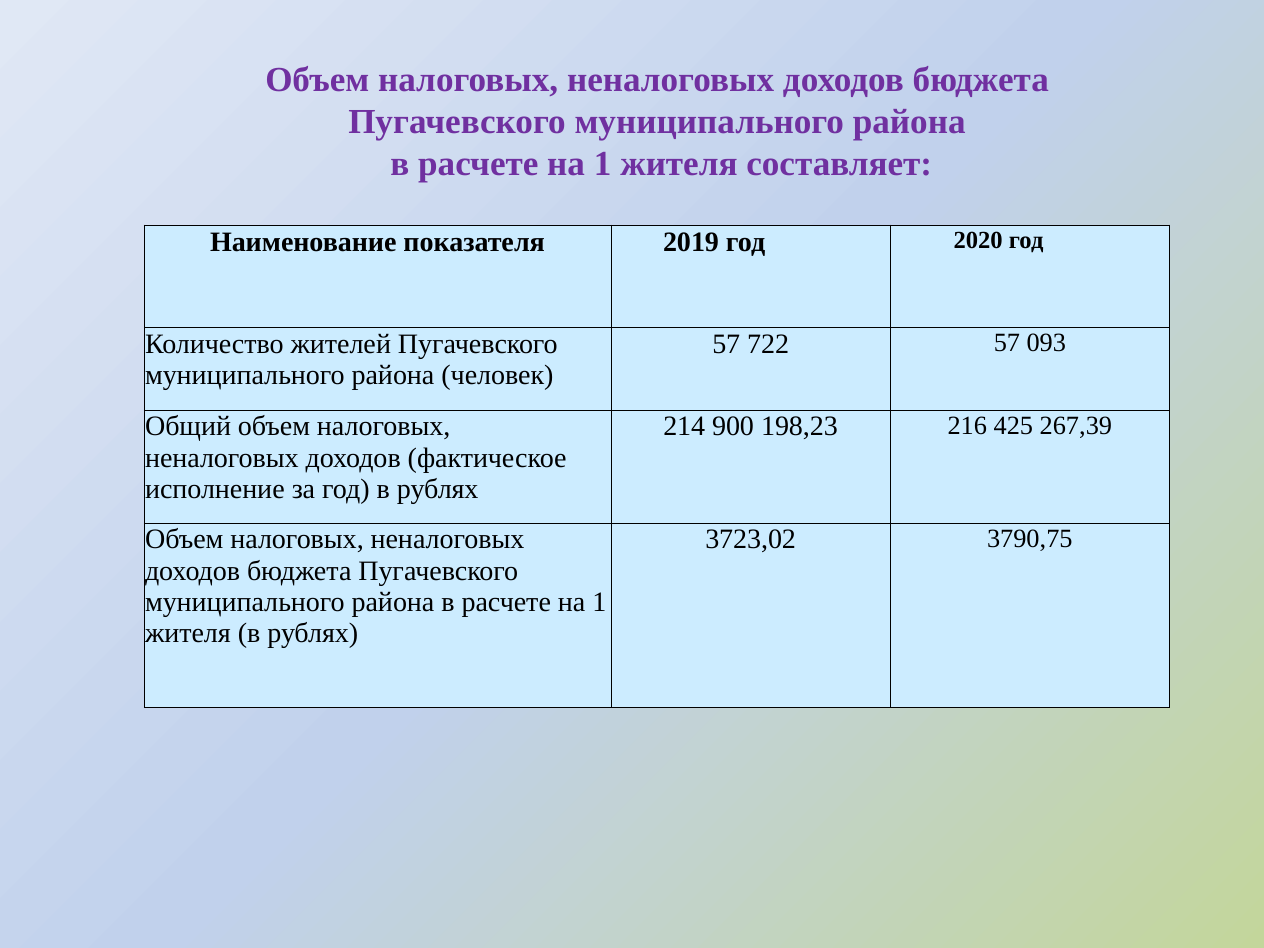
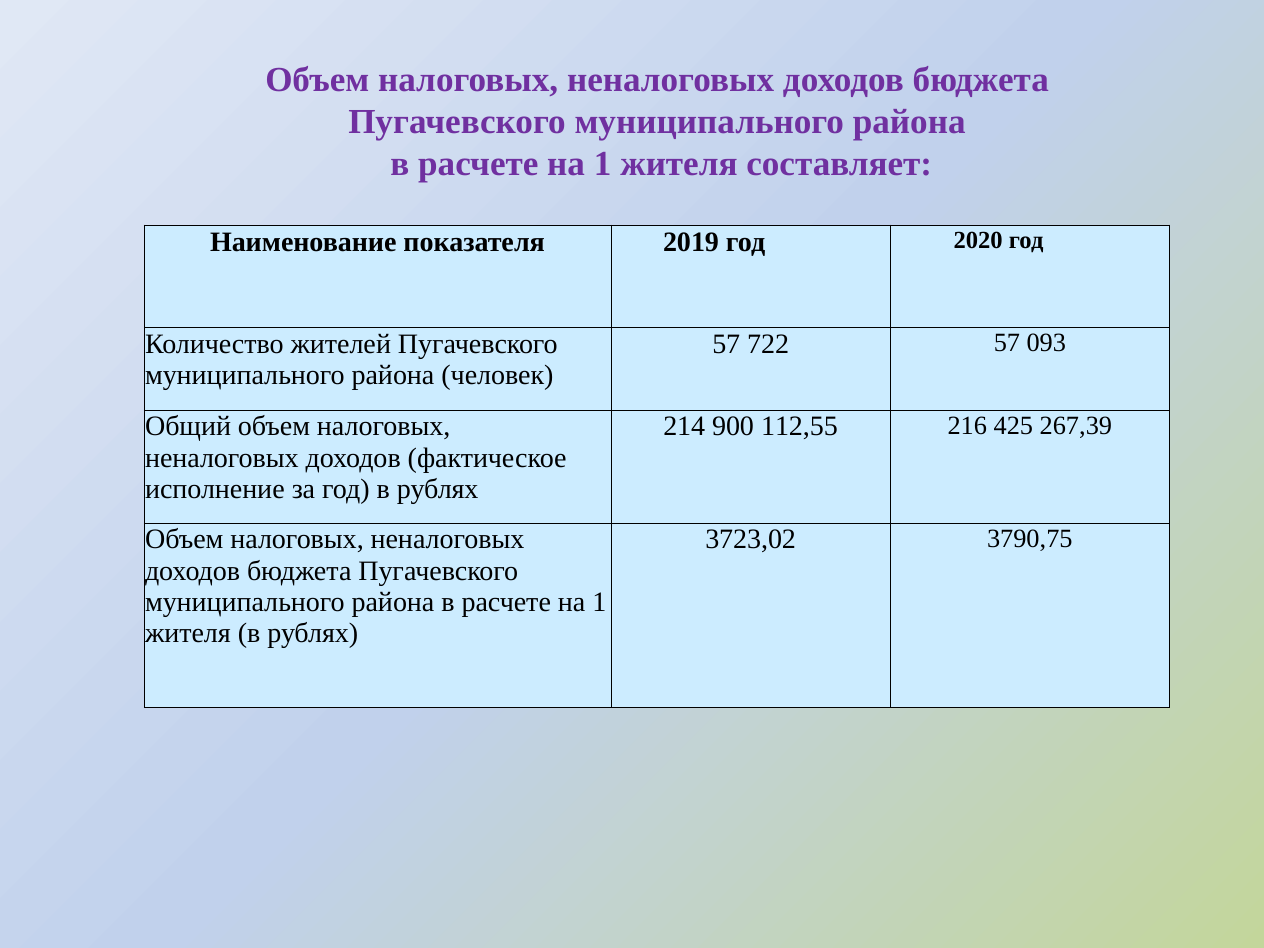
198,23: 198,23 -> 112,55 (799, 427)
